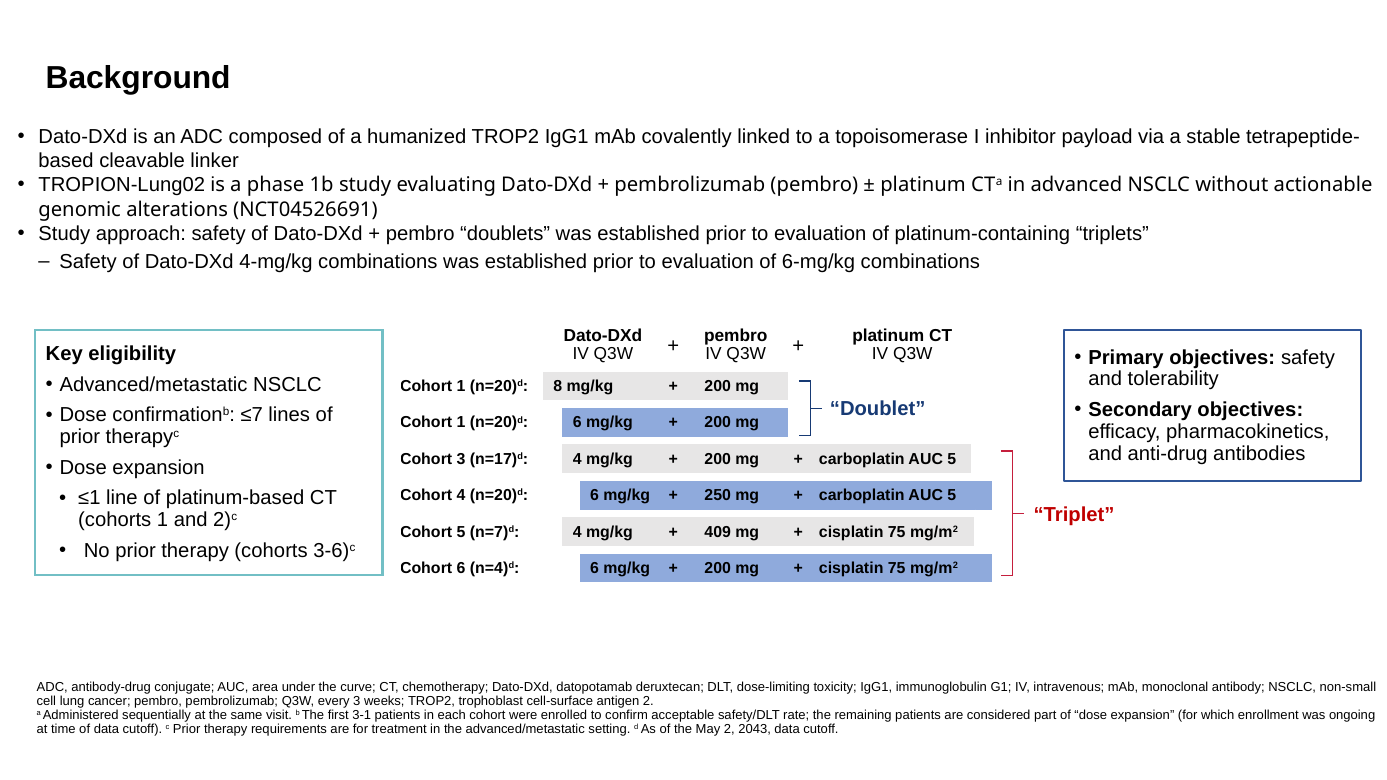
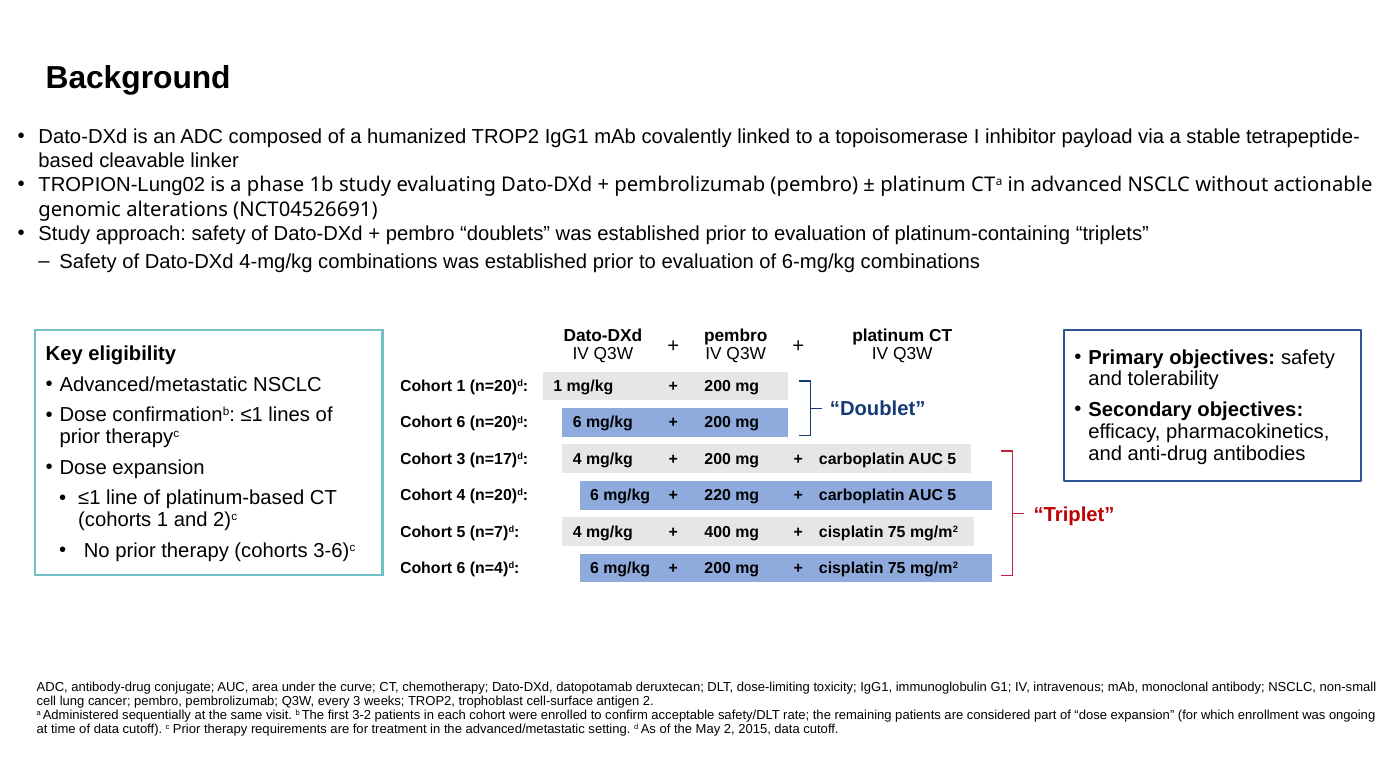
n=20)d 8: 8 -> 1 (558, 386)
confirmationb ≤7: ≤7 -> ≤1 (252, 415)
1: 1 -> 6 (461, 423)
250: 250 -> 220 (718, 496)
409: 409 -> 400 (718, 532)
3-1: 3-1 -> 3-2 (362, 715)
2043: 2043 -> 2015 (755, 730)
